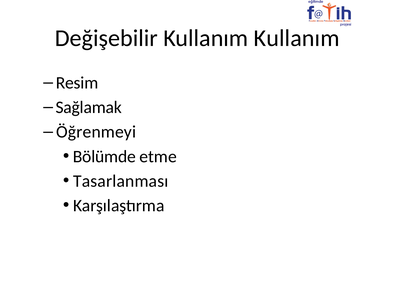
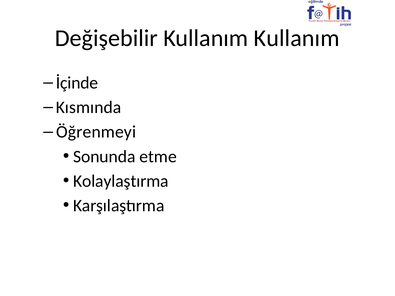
Resim: Resim -> İçinde (77, 83)
Sağlamak: Sağlamak -> Kısmında (89, 107)
Bölümde: Bölümde -> Sonunda (104, 157)
Tasarlanması: Tasarlanması -> Kolaylaştırma (121, 181)
